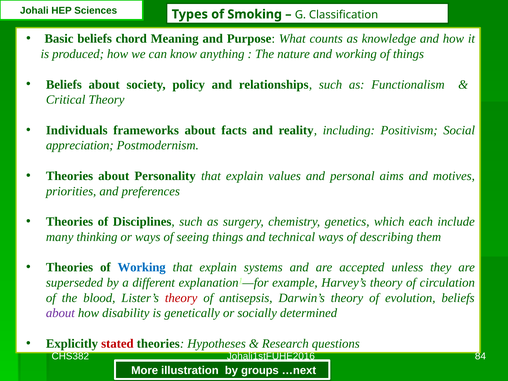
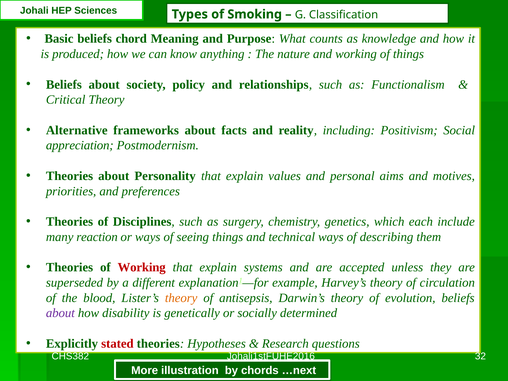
Individuals: Individuals -> Alternative (77, 130)
thinking: thinking -> reaction (97, 237)
Working colour: blue -> red (142, 267)
theory colour: red -> orange (181, 298)
84: 84 -> 32 (480, 356)
groups: groups -> chords (260, 371)
